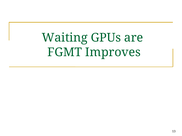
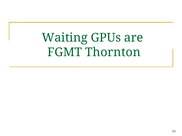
Improves: Improves -> Thornton (113, 52)
